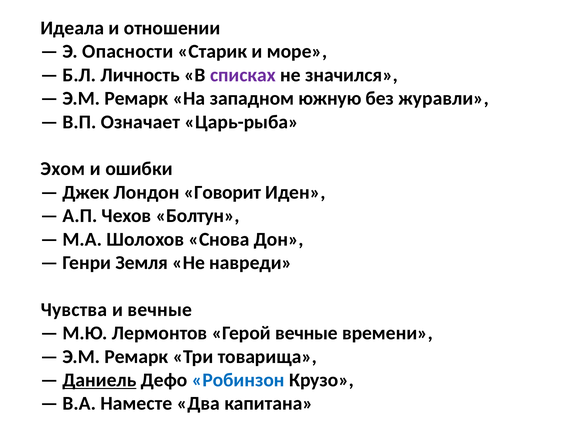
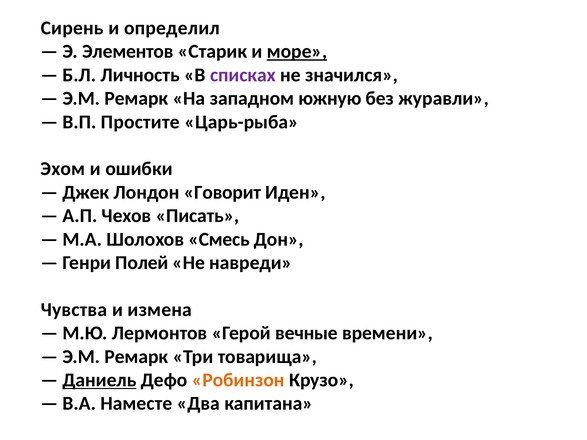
Идеала: Идеала -> Сирень (72, 28)
отношении: отношении -> определил (172, 28)
Опасности: Опасности -> Элементов (128, 52)
море underline: none -> present (297, 52)
Означает: Означает -> Простите (140, 122)
Болтун: Болтун -> Писать (198, 216)
Снова: Снова -> Смесь (219, 239)
Земля: Земля -> Полей (142, 263)
и вечные: вечные -> измена (160, 310)
Робинзон colour: blue -> orange (238, 380)
